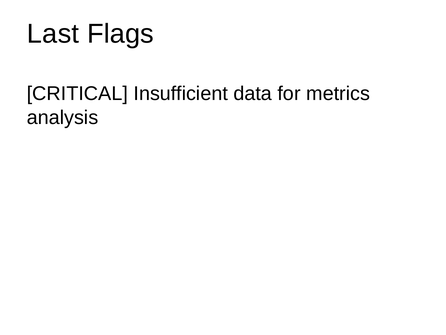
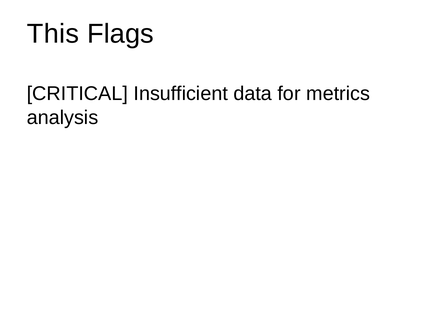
Last: Last -> This (53, 34)
